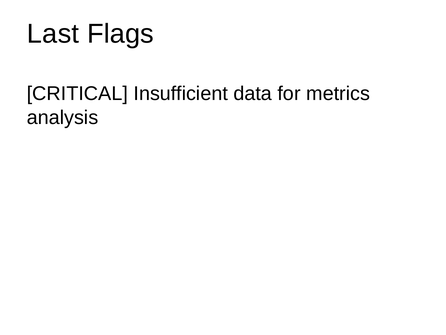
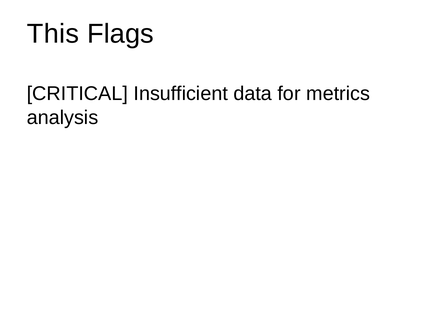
Last: Last -> This (53, 34)
